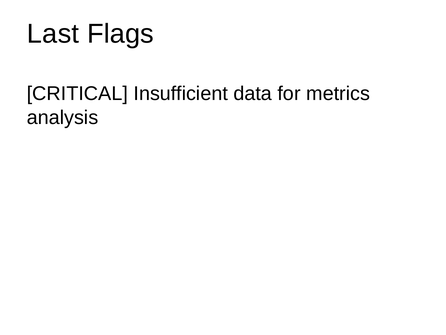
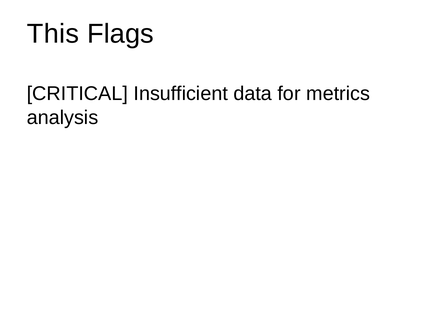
Last: Last -> This (53, 34)
